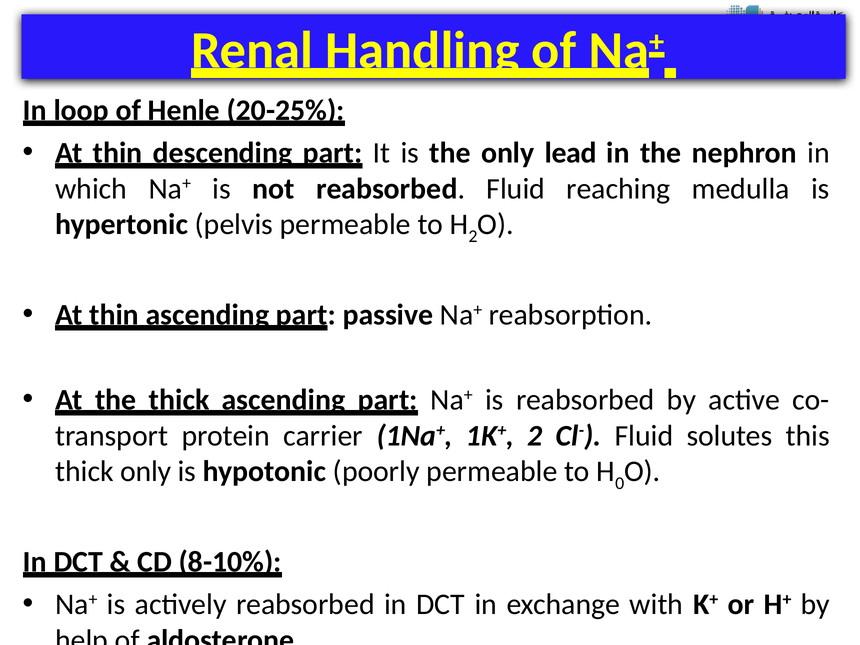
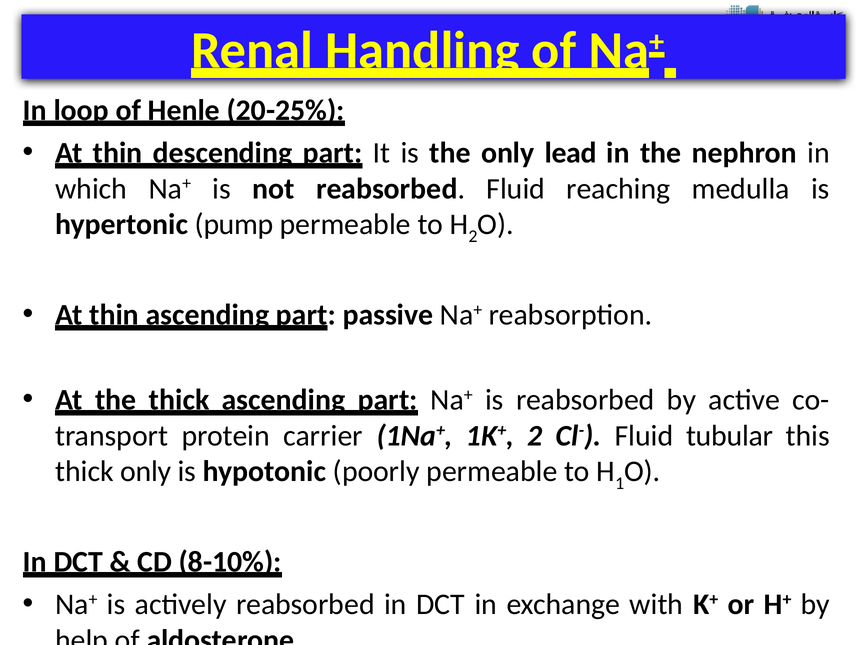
pelvis: pelvis -> pump (234, 224)
solutes: solutes -> tubular (730, 436)
0: 0 -> 1 (620, 483)
